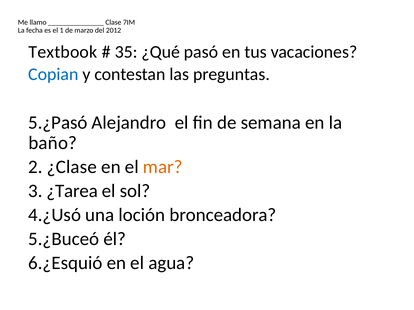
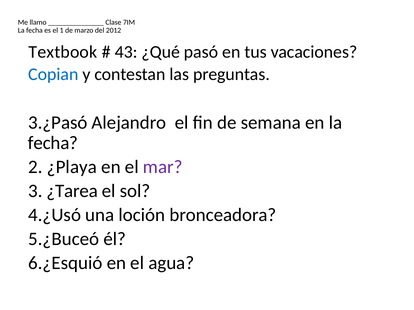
35: 35 -> 43 (126, 52)
5.¿Pasó: 5.¿Pasó -> 3.¿Pasó (58, 123)
baño: baño -> fecha (53, 143)
¿Clase: ¿Clase -> ¿Playa (72, 167)
mar colour: orange -> purple (163, 167)
